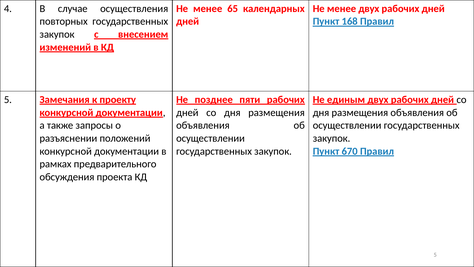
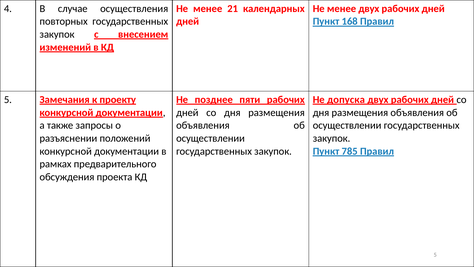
65: 65 -> 21 (233, 9)
единым: единым -> допуска (346, 100)
670: 670 -> 785 (350, 151)
